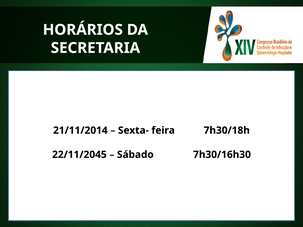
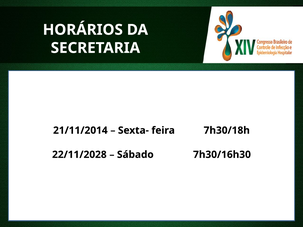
22/11/2045: 22/11/2045 -> 22/11/2028 (79, 155)
